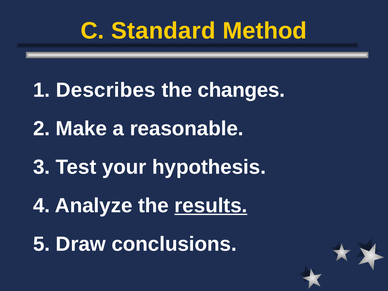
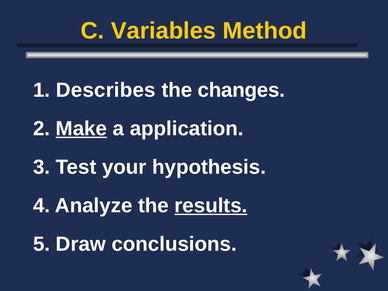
Standard: Standard -> Variables (163, 31)
Make underline: none -> present (81, 129)
reasonable: reasonable -> application (187, 129)
